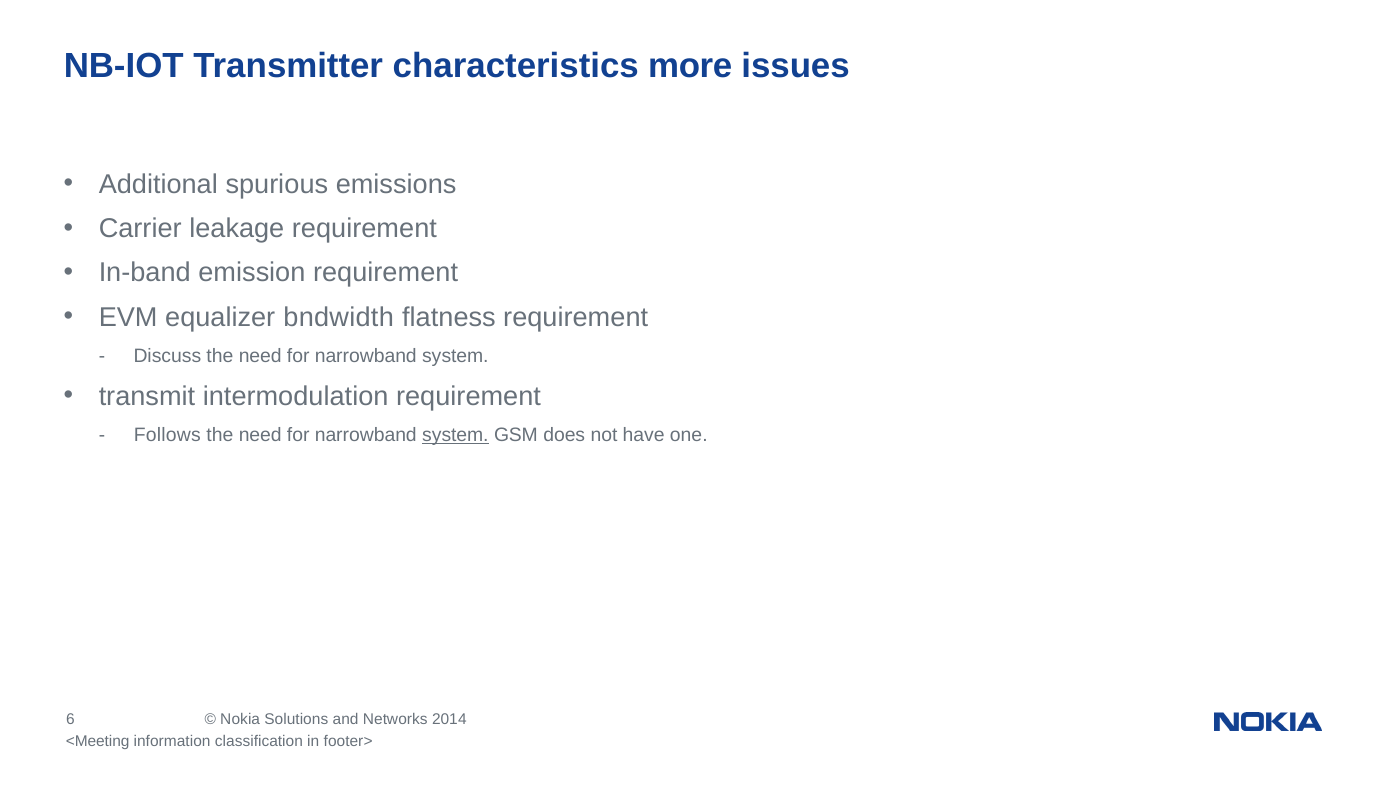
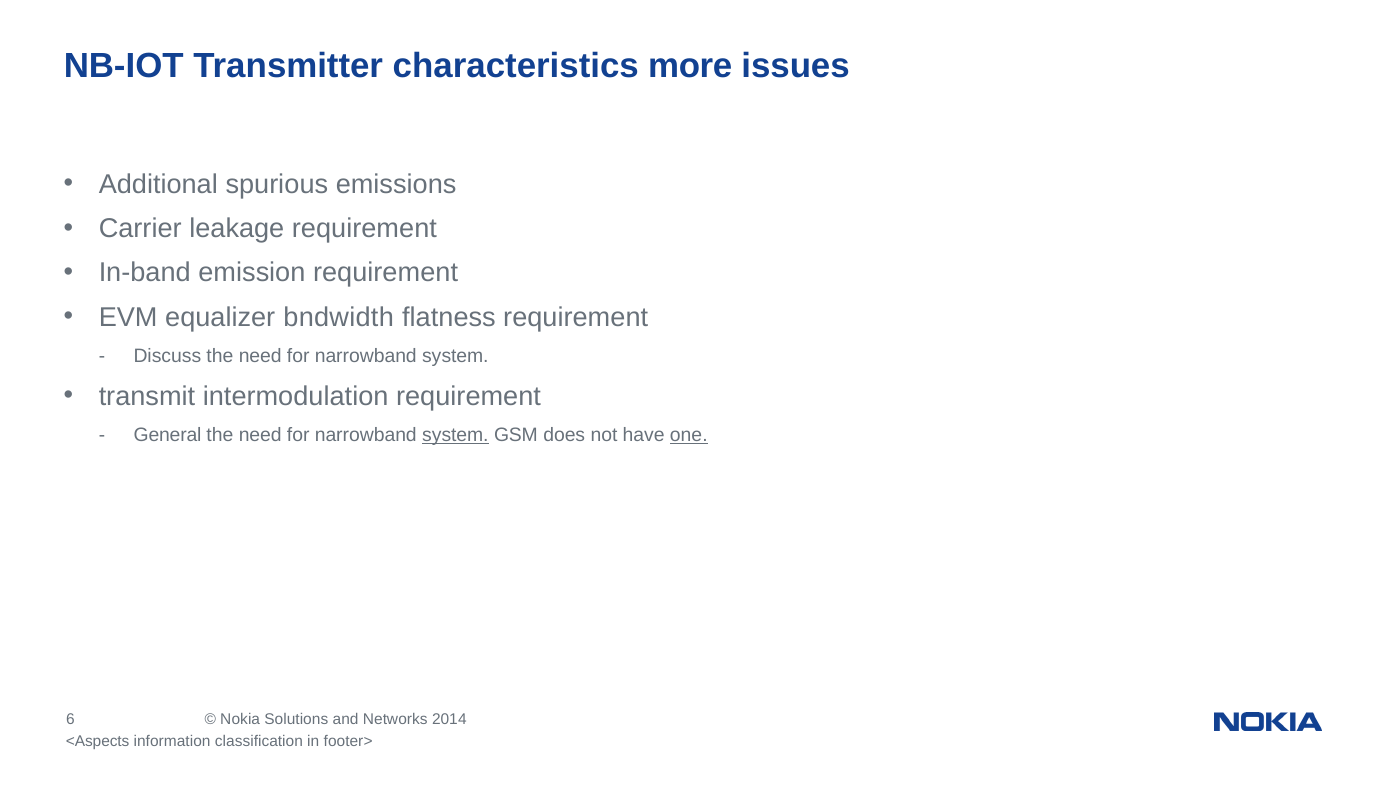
Follows: Follows -> General (168, 435)
one underline: none -> present (689, 435)
<Meeting: <Meeting -> <Aspects (98, 741)
